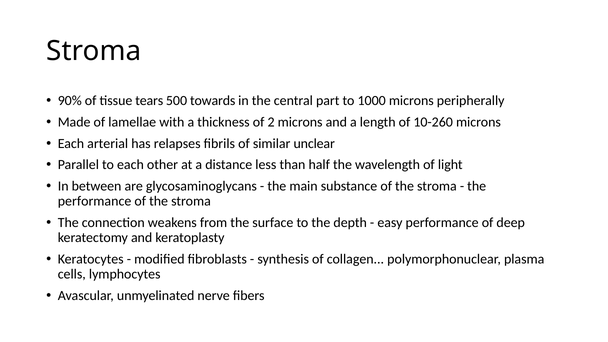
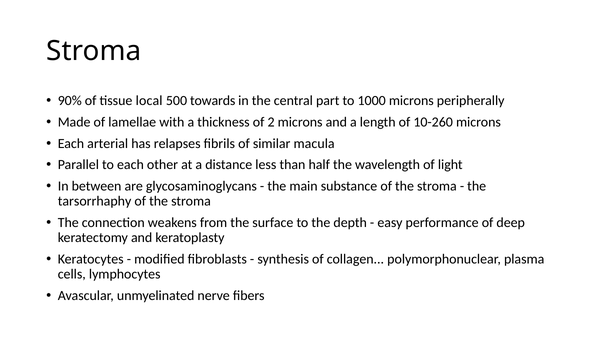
tears: tears -> local (149, 101)
unclear: unclear -> macula (314, 144)
performance: performance -> tarsorrhaphy (95, 201)
